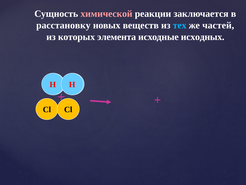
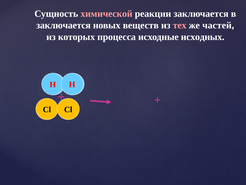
расстановку: расстановку -> заключается (63, 25)
тех colour: light blue -> pink (180, 25)
элемента: элемента -> процесса (117, 37)
